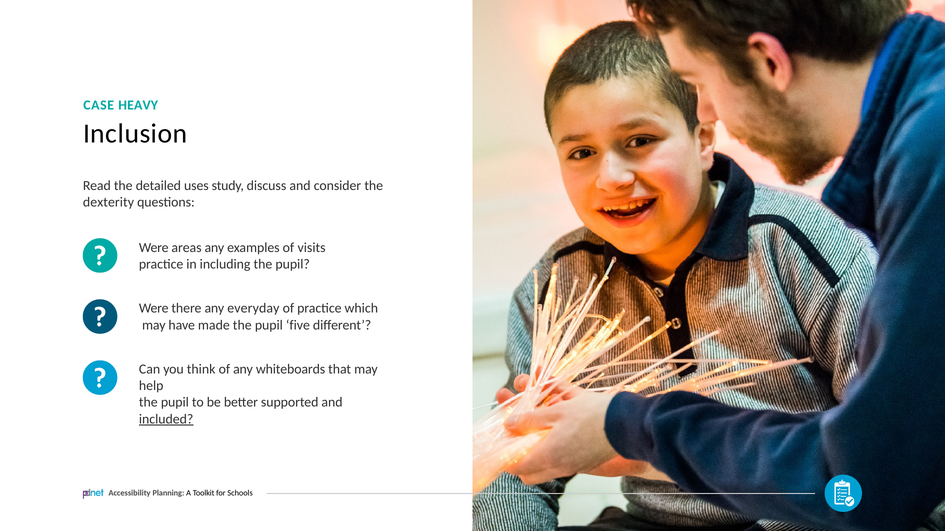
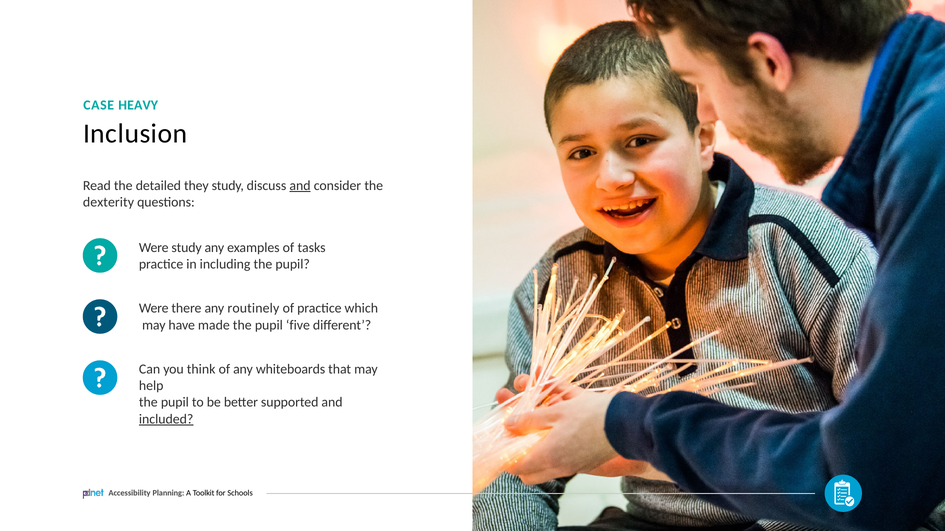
uses: uses -> they (196, 186)
and underline: none -> present (300, 186)
Were areas: areas -> study (187, 248)
visits: visits -> tasks (312, 248)
everyday: everyday -> routinely (253, 309)
